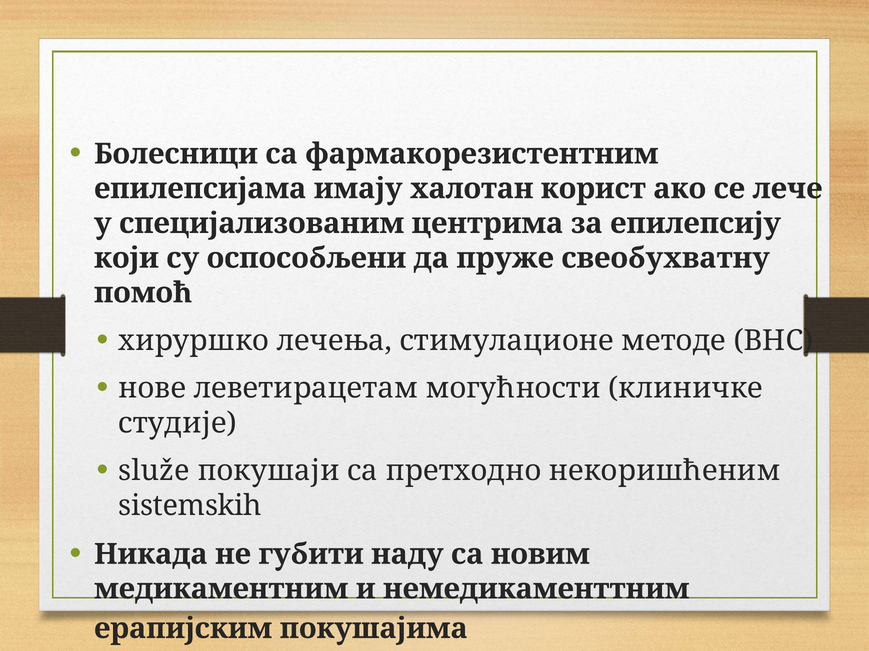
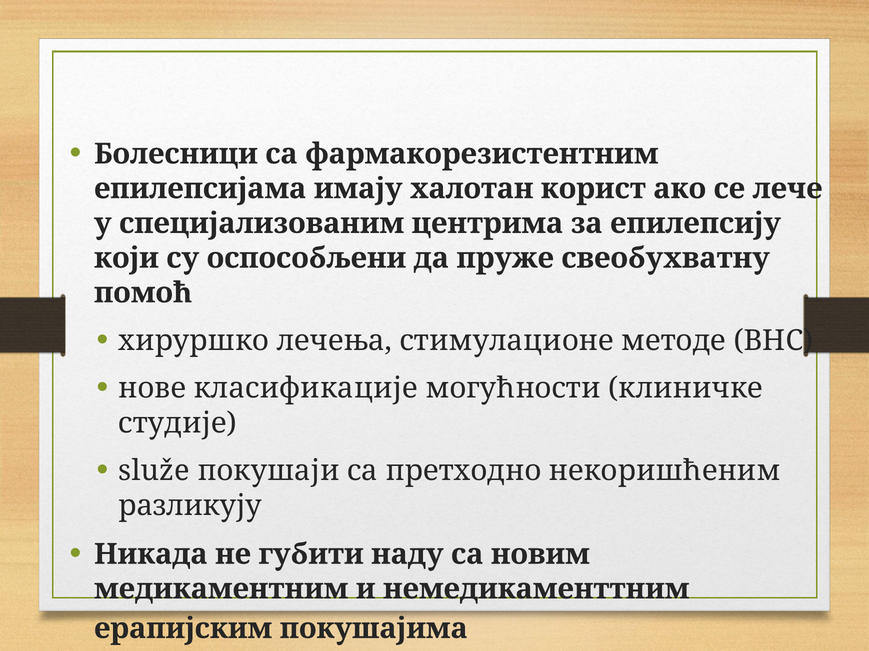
леветирацетам: леветирацетам -> класификације (306, 389)
sistemskih: sistemskih -> разликују (190, 506)
